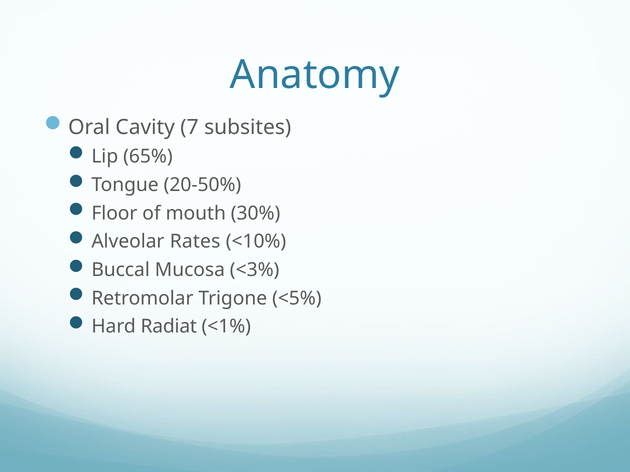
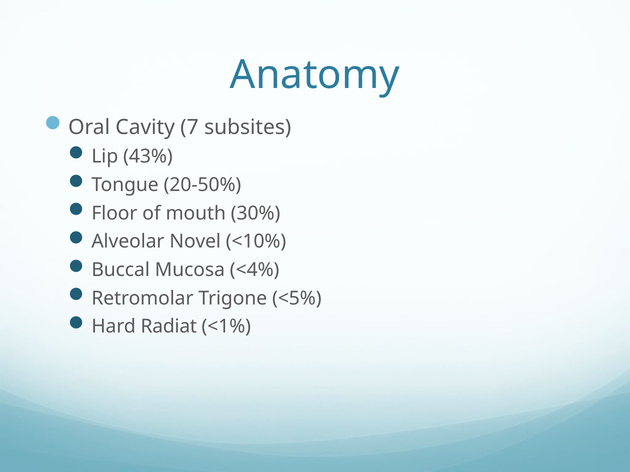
65%: 65% -> 43% (148, 157)
Rates: Rates -> Novel (195, 242)
<3%: <3% -> <4% (255, 270)
